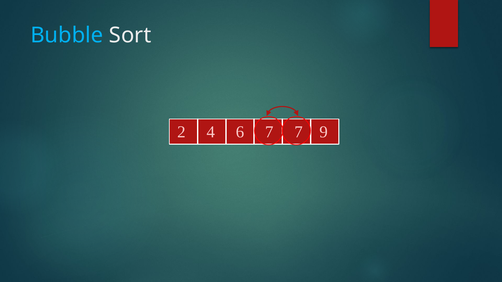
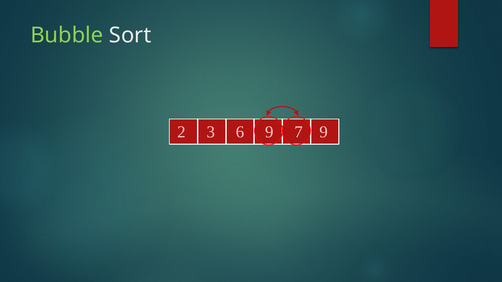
Bubble colour: light blue -> light green (67, 35)
4: 4 -> 3 (211, 132)
6 7: 7 -> 9 (269, 132)
